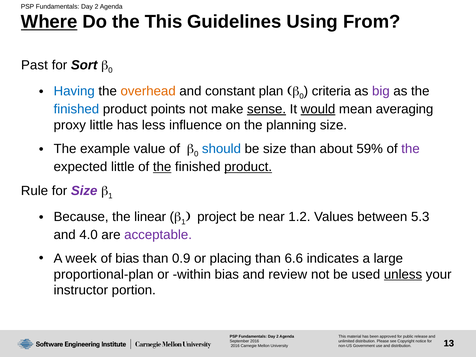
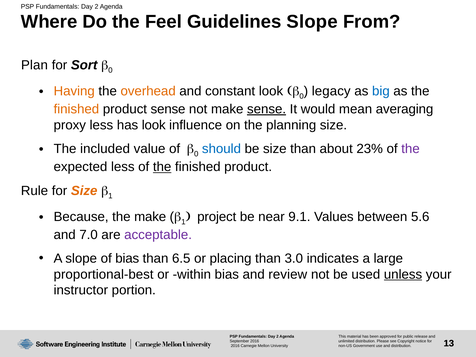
Where underline: present -> none (49, 22)
the This: This -> Feel (164, 22)
Guidelines Using: Using -> Slope (312, 22)
Past: Past -> Plan (34, 65)
Having colour: blue -> orange (74, 91)
constant plan: plan -> look (271, 91)
criteria: criteria -> legacy (331, 91)
big colour: purple -> blue (381, 91)
finished colour: blue -> orange (76, 109)
product points: points -> sense (168, 109)
would underline: present -> none (318, 109)
proxy little: little -> less (101, 125)
has less: less -> look (154, 125)
example: example -> included (105, 149)
59%: 59% -> 23% (370, 149)
expected little: little -> less (123, 167)
product underline: present -> none (248, 167)
Size colour: purple -> orange (84, 191)
the linear: linear -> make (150, 217)
1.2: 1.2 -> 9.1 (299, 217)
5.3: 5.3 -> 5.6 (420, 217)
4.0: 4.0 -> 7.0 (89, 235)
A week: week -> slope (81, 259)
0.9: 0.9 -> 6.5 (181, 259)
6.6: 6.6 -> 3.0 (294, 259)
proportional-plan: proportional-plan -> proportional-best (104, 274)
